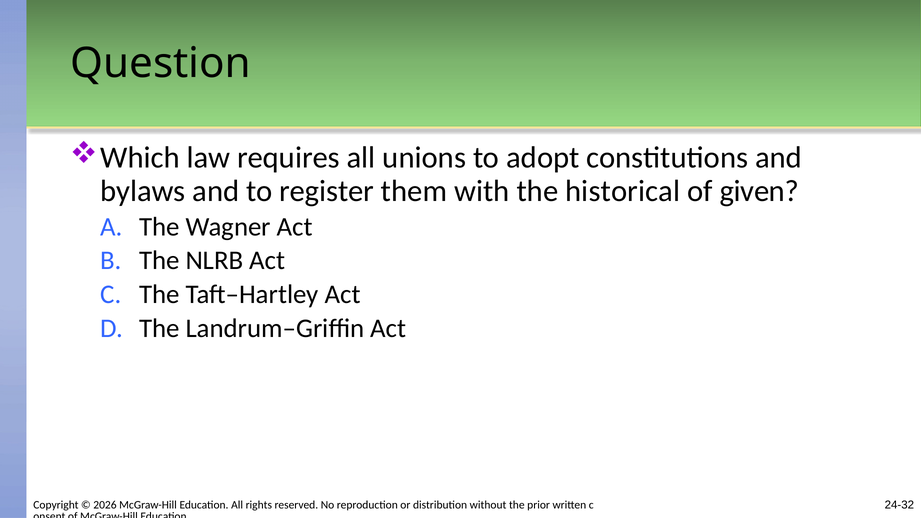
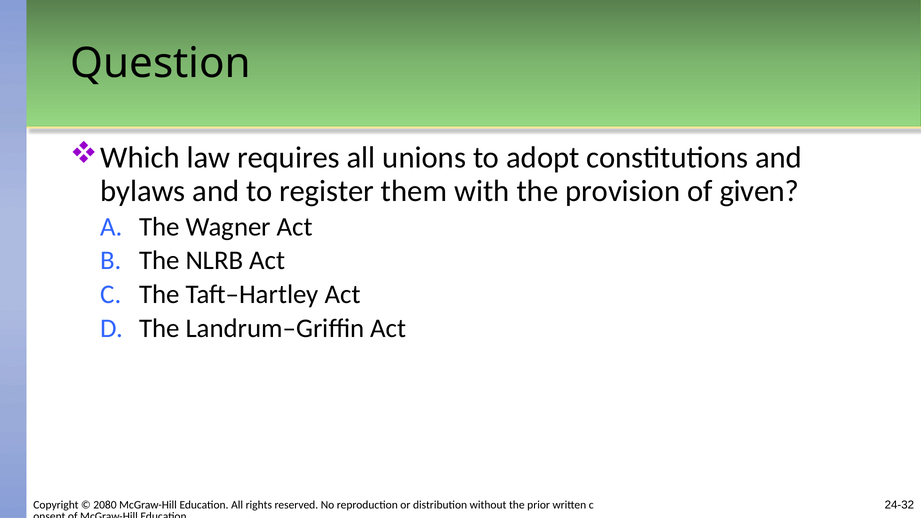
historical: historical -> provision (623, 191)
2026: 2026 -> 2080 (105, 505)
